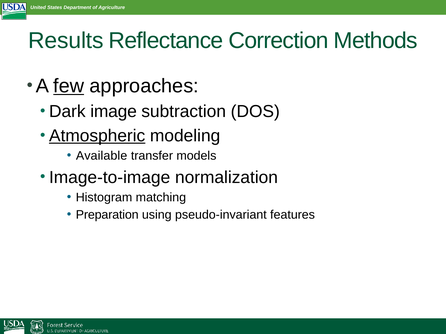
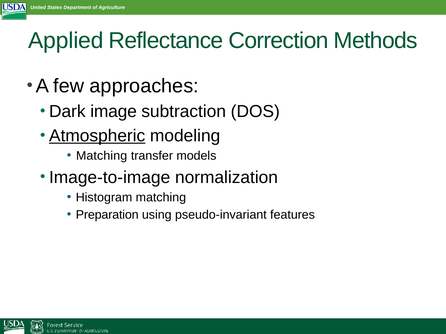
Results: Results -> Applied (66, 41)
few underline: present -> none (69, 86)
Available: Available -> Matching (102, 156)
